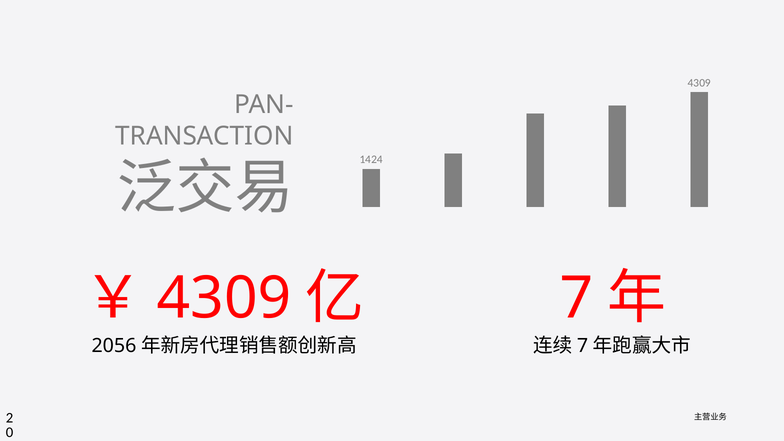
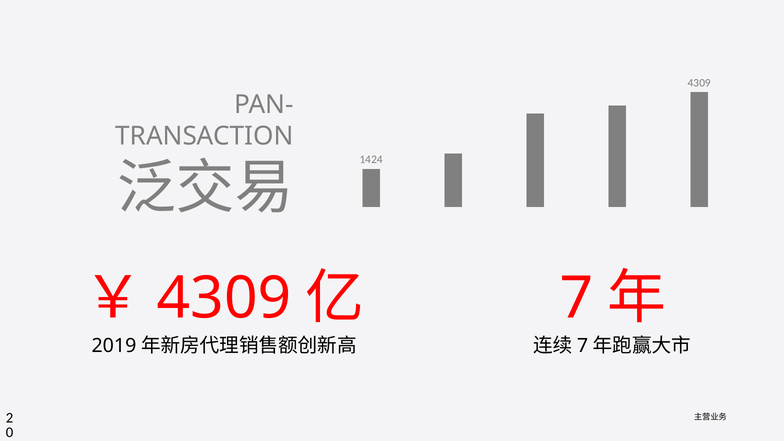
2056: 2056 -> 2019 (114, 346)
